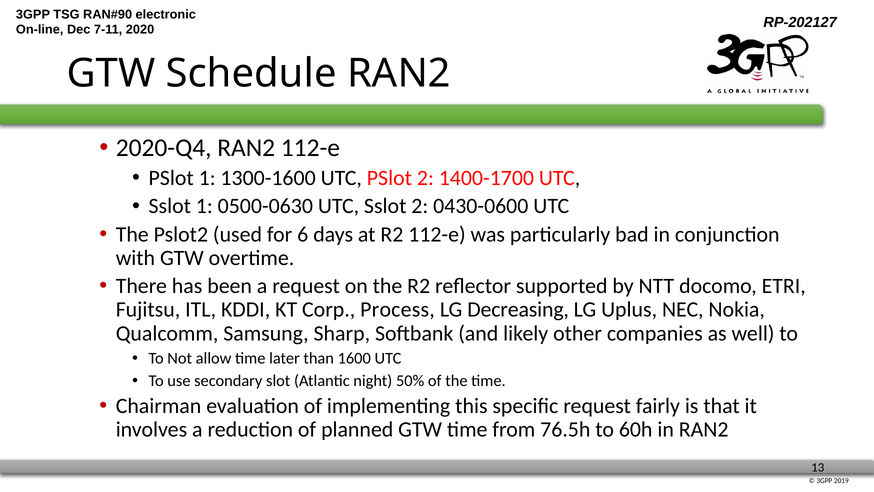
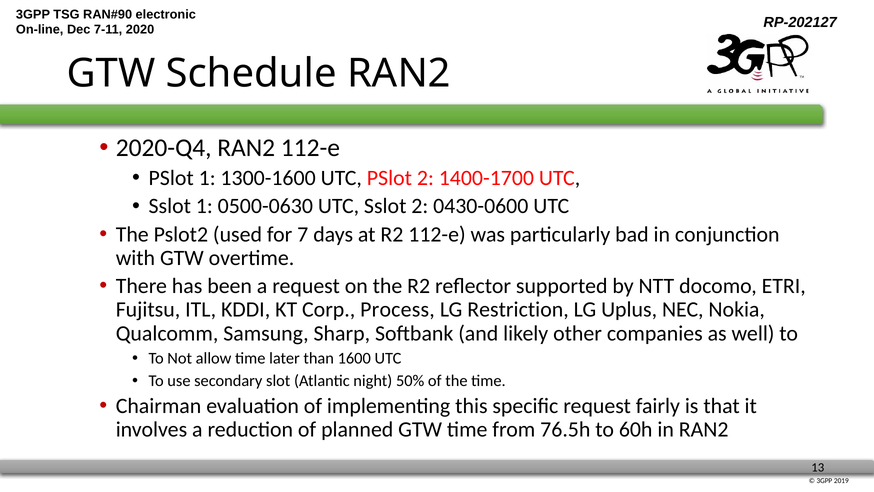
6: 6 -> 7 (303, 234)
Decreasing: Decreasing -> Restriction (518, 309)
